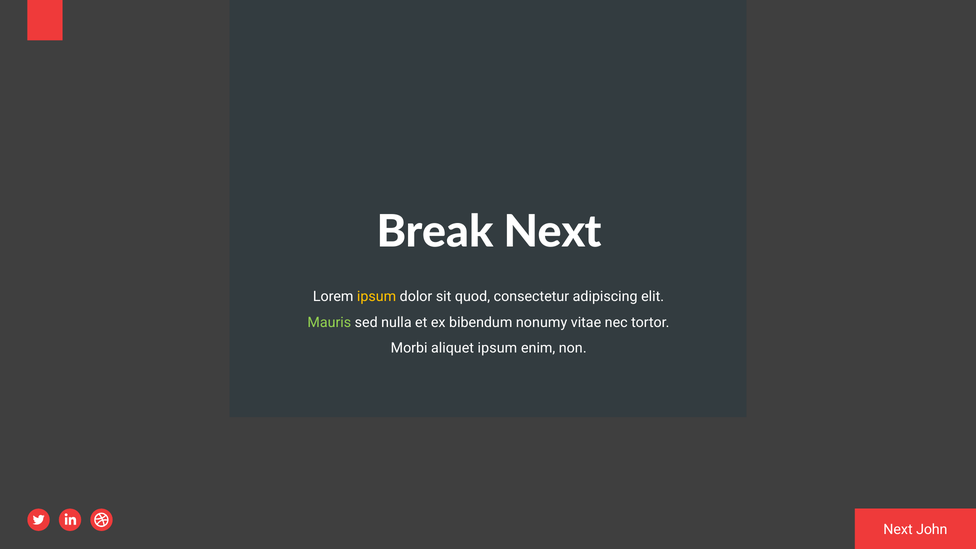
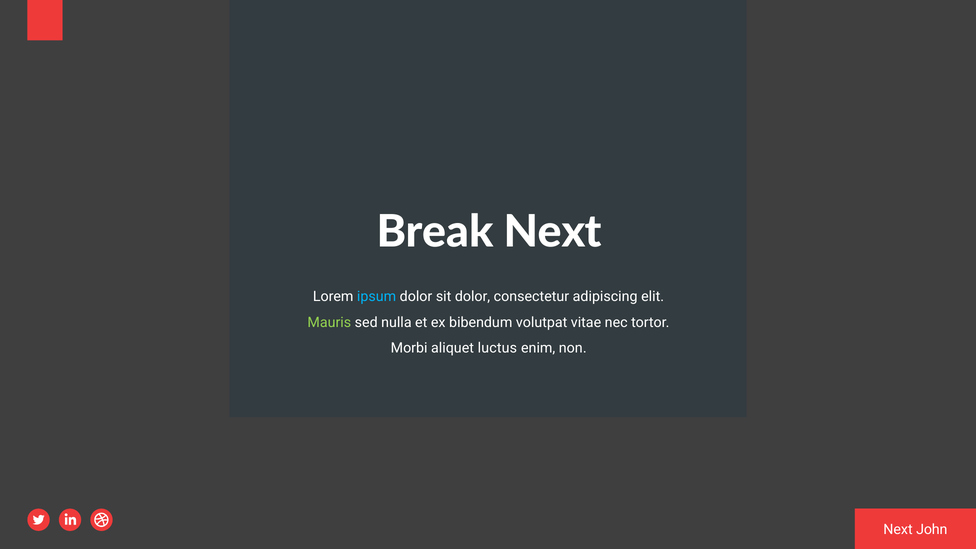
ipsum colour: yellow -> light blue (377, 297)
sit quod: quod -> dolor (473, 297)
nonumy: nonumy -> volutpat (542, 322)
aliquet ipsum: ipsum -> luctus (497, 348)
